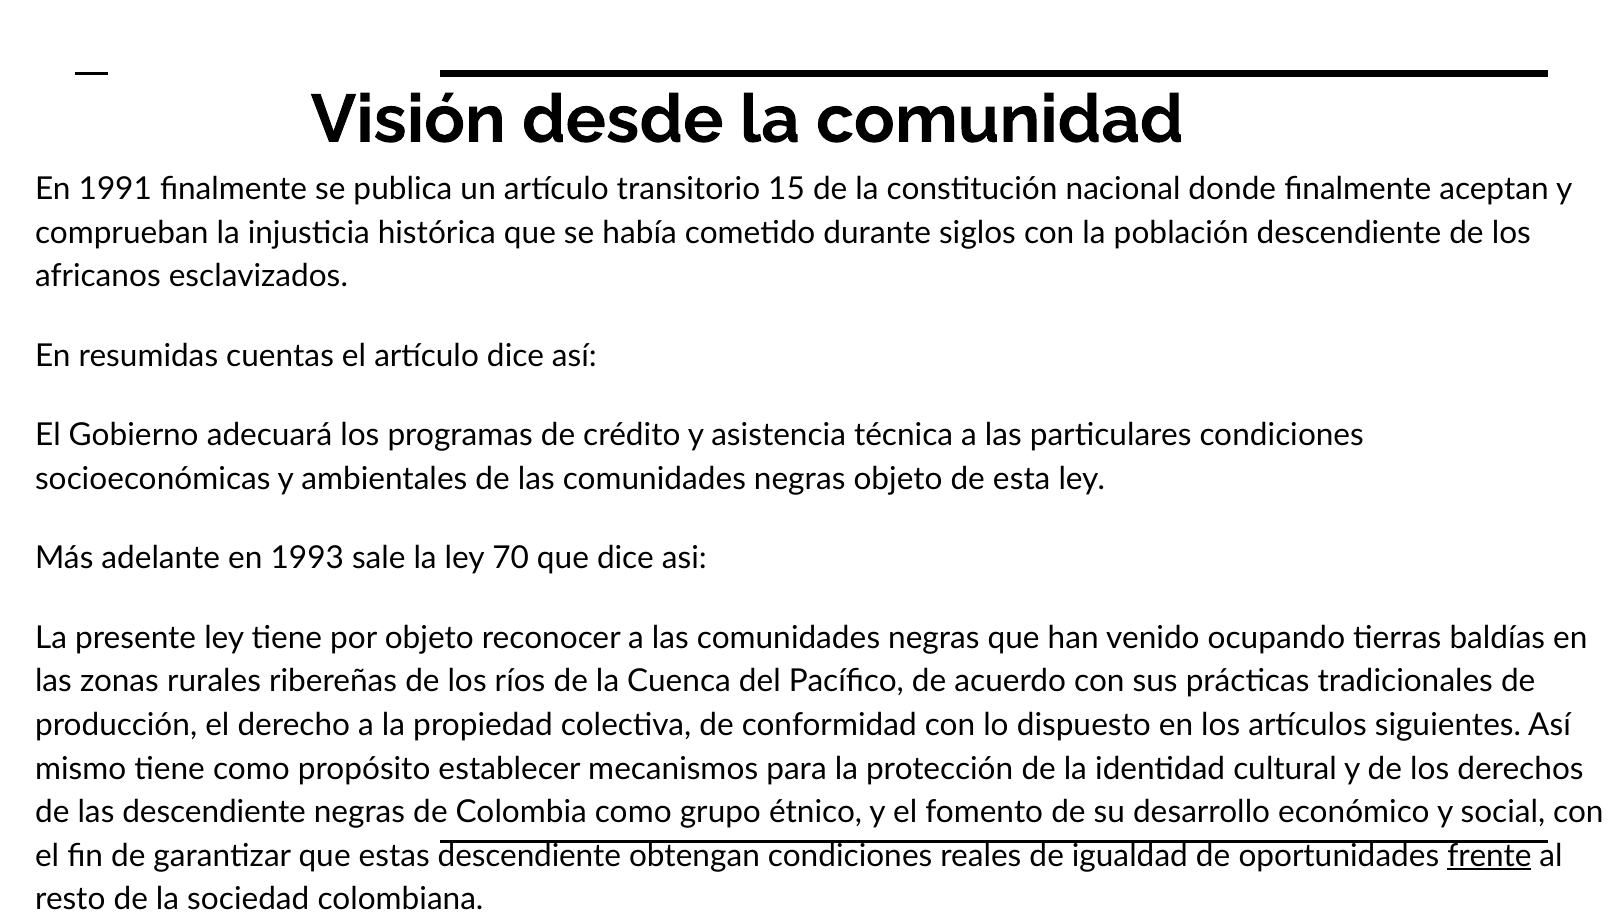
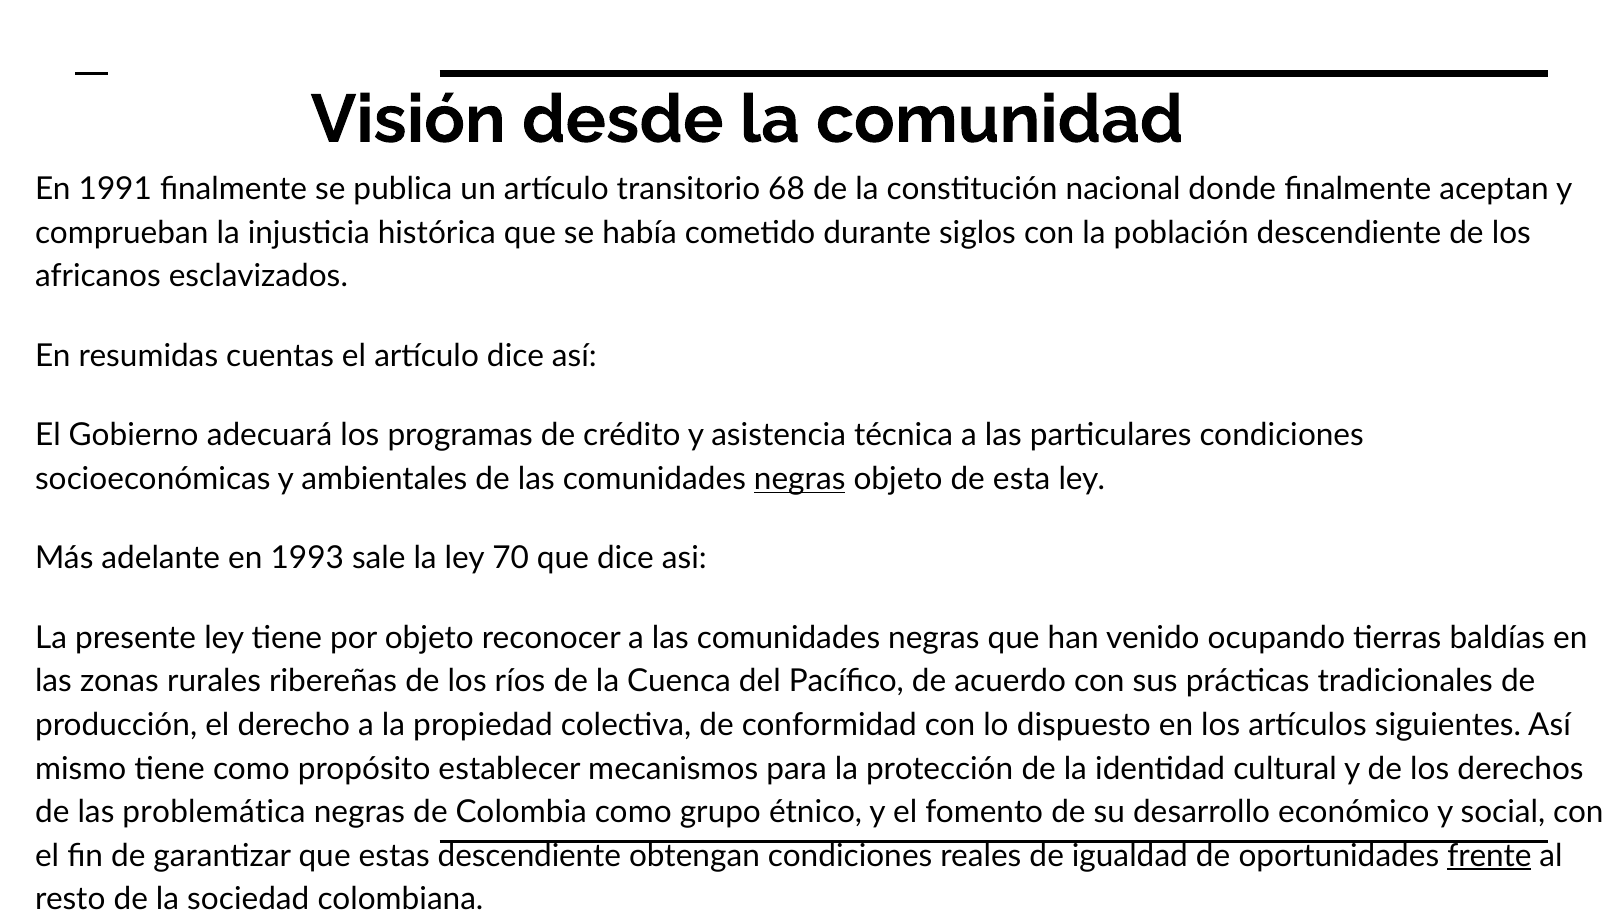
15: 15 -> 68 (787, 189)
negras underline: none -> present (800, 479)
las descendiente: descendiente -> problemática (214, 812)
